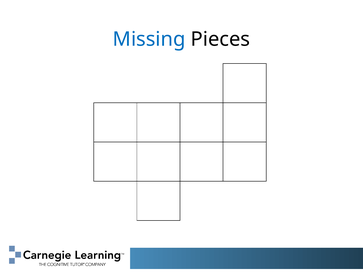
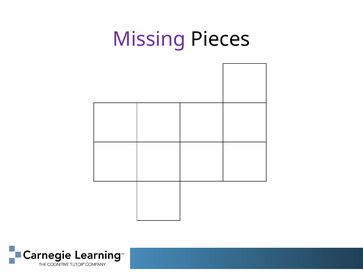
Missing colour: blue -> purple (149, 39)
